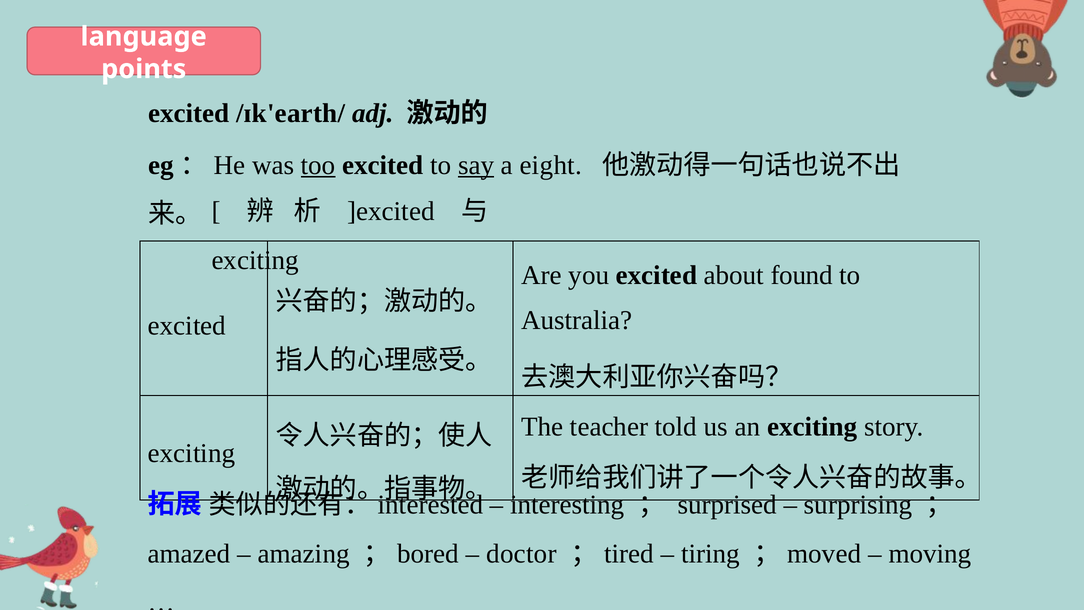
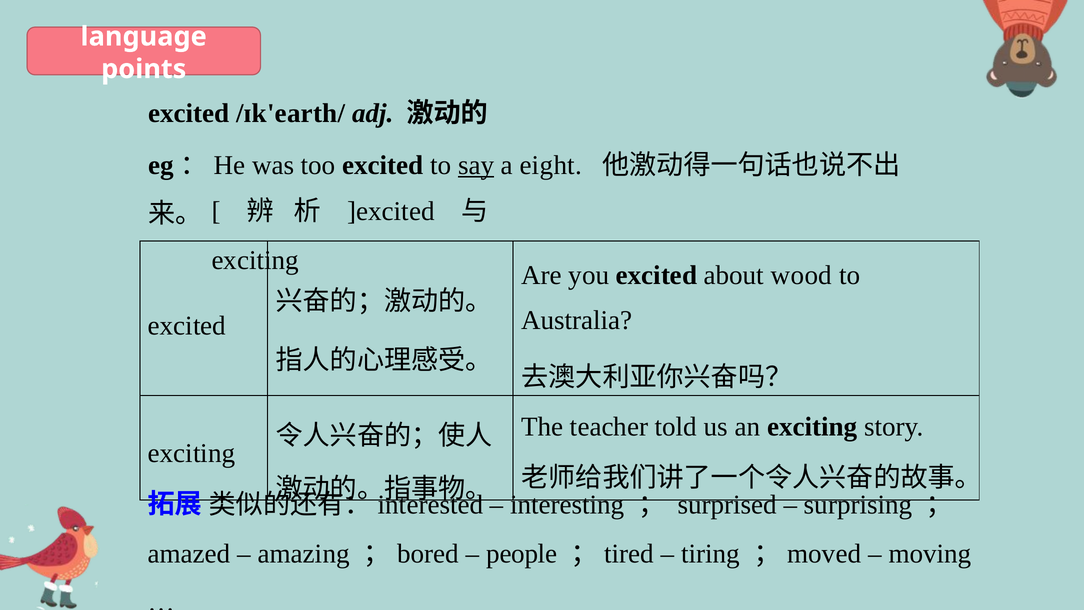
too underline: present -> none (318, 165)
found: found -> wood (801, 275)
doctor: doctor -> people (522, 553)
